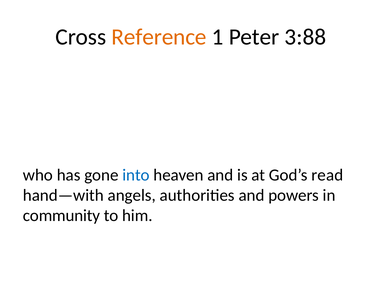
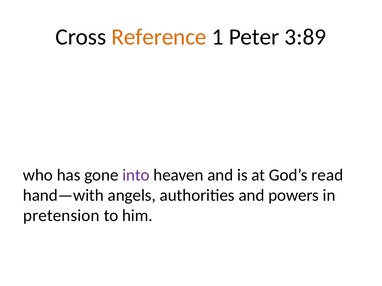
3:88: 3:88 -> 3:89 (305, 37)
into colour: blue -> purple (136, 175)
community: community -> pretension (61, 216)
